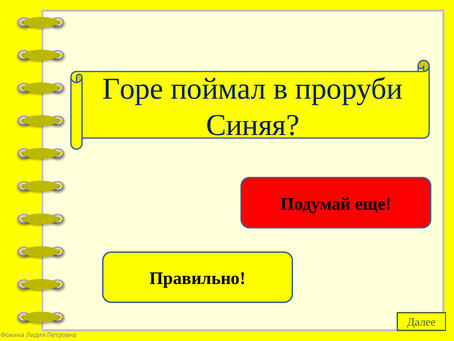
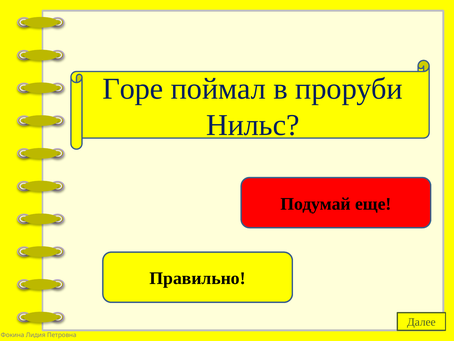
Синяя: Синяя -> Нильс (253, 125)
